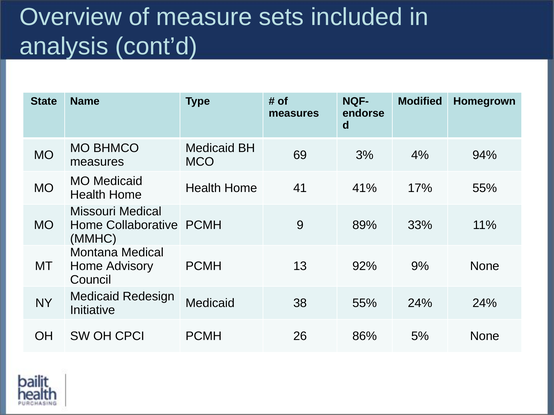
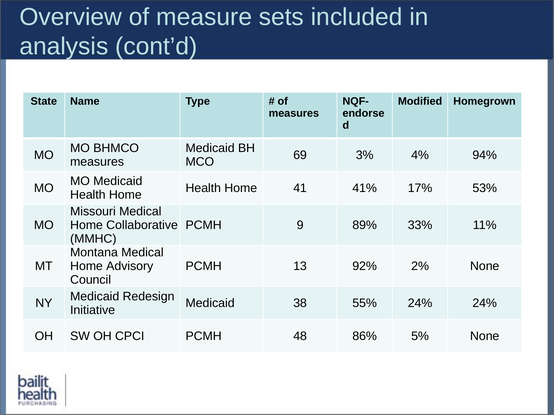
17% 55%: 55% -> 53% (485, 188)
9%: 9% -> 2% (420, 266)
26: 26 -> 48 (300, 337)
